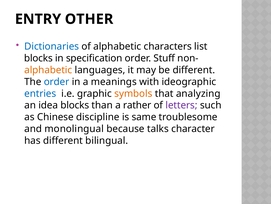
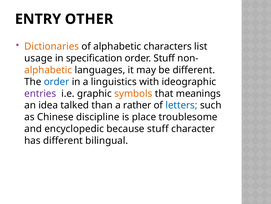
Dictionaries colour: blue -> orange (52, 46)
blocks: blocks -> usage (38, 58)
meanings: meanings -> linguistics (114, 81)
entries colour: blue -> purple (40, 93)
analyzing: analyzing -> meanings (198, 93)
idea blocks: blocks -> talked (75, 105)
letters colour: purple -> blue (181, 105)
same: same -> place (144, 117)
monolingual: monolingual -> encyclopedic (74, 128)
because talks: talks -> stuff (158, 128)
